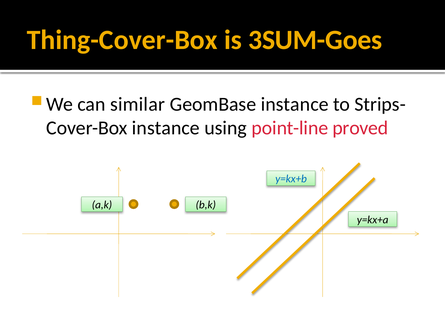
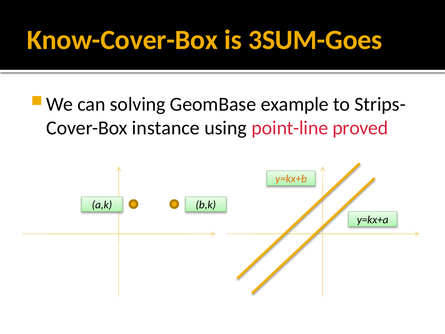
Thing-Cover-Box: Thing-Cover-Box -> Know-Cover-Box (122, 40)
similar: similar -> solving (138, 104)
GeomBase instance: instance -> example (295, 104)
y=kx+b colour: blue -> orange (291, 179)
